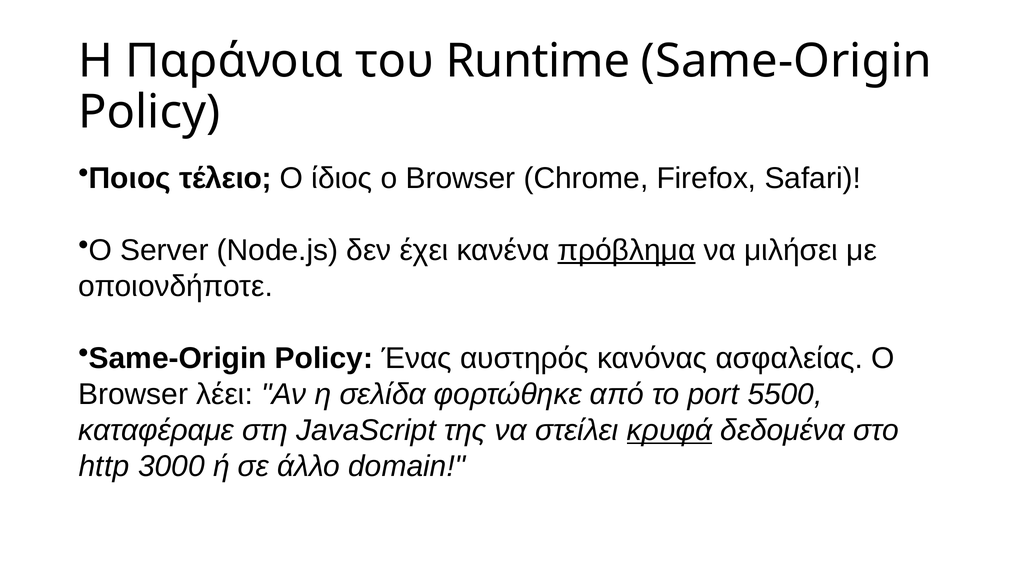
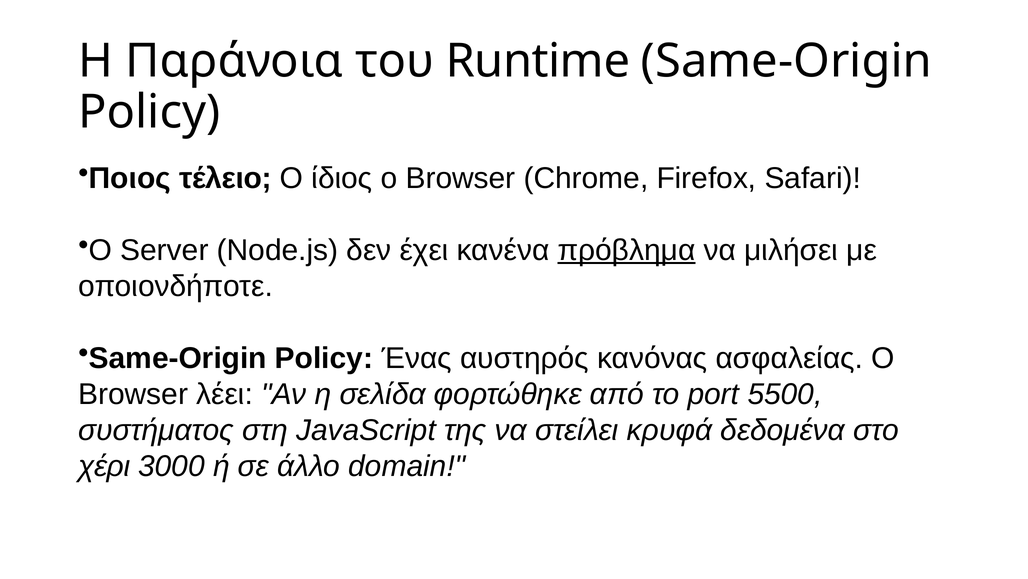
καταφέραμε: καταφέραμε -> συστήματος (156, 430)
κρυφά underline: present -> none (670, 430)
http: http -> χέρι (104, 466)
